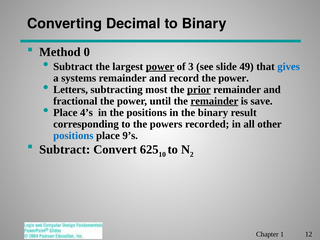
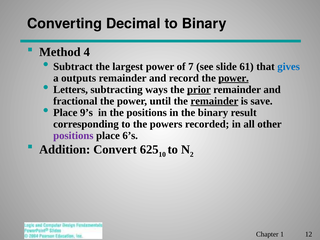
0: 0 -> 4 (87, 52)
power underline: present -> none (160, 67)
3: 3 -> 7 (191, 67)
49: 49 -> 61 (247, 67)
systems: systems -> outputs (79, 78)
power underline: none -> present (234, 78)
most: most -> ways (156, 90)
4’s: 4’s -> 9’s (86, 113)
positions colour: blue -> purple (73, 136)
9’s: 9’s -> 6’s (130, 136)
Subtract: Subtract -> Addition (65, 150)
